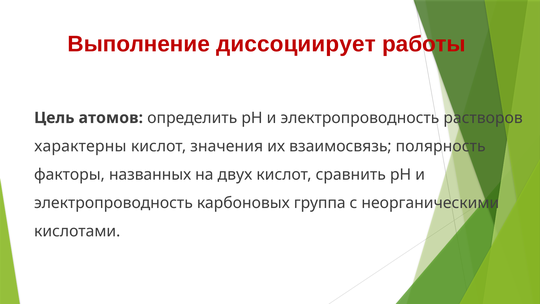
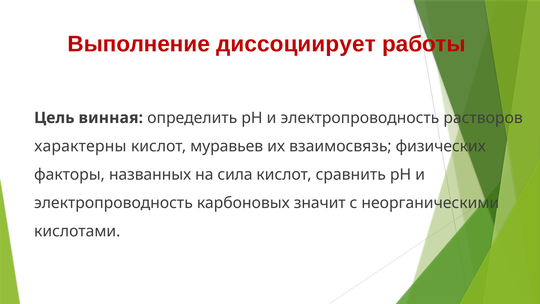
атомов: атомов -> винная (111, 118)
значения: значения -> муравьев (227, 146)
полярность: полярность -> физических (441, 146)
двух: двух -> сила (235, 174)
группа: группа -> значит (320, 203)
